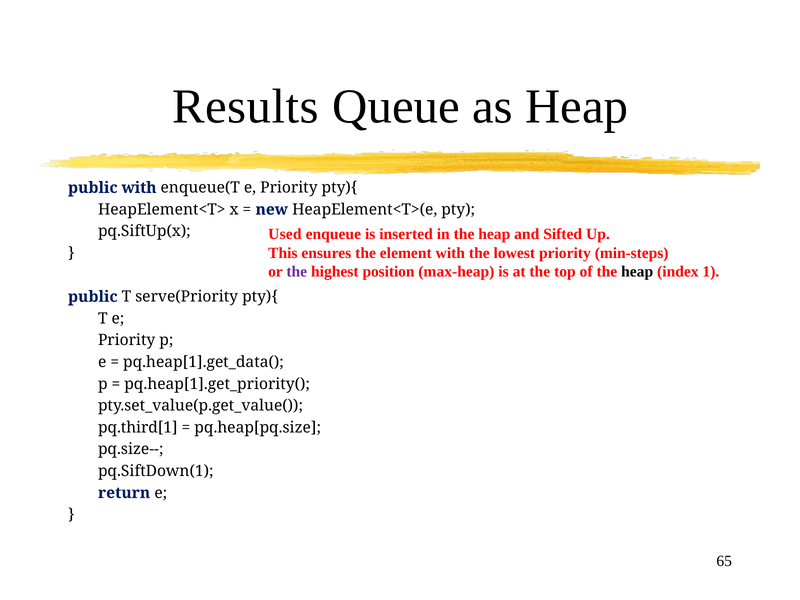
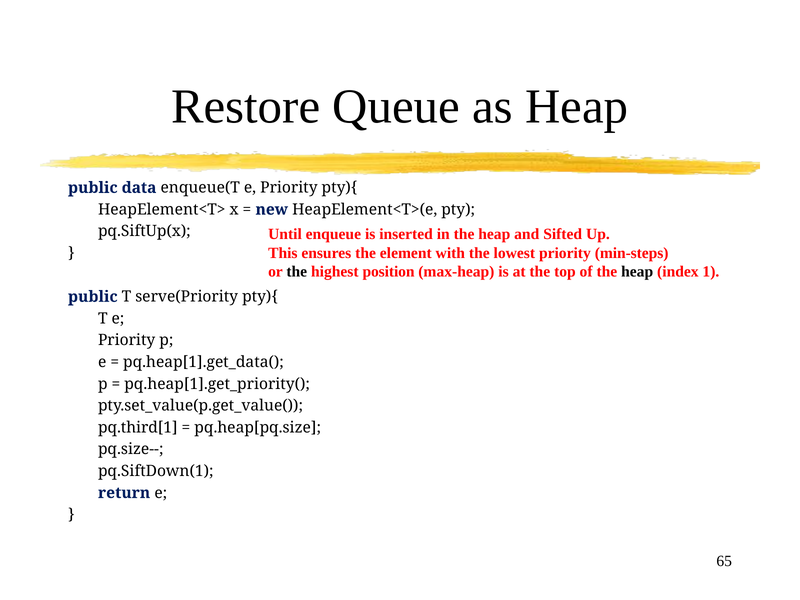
Results: Results -> Restore (246, 107)
public with: with -> data (139, 188)
Used: Used -> Until (285, 234)
the colour: purple -> black (297, 272)
